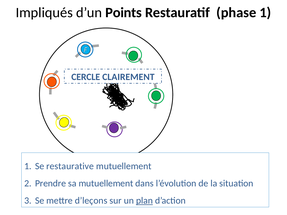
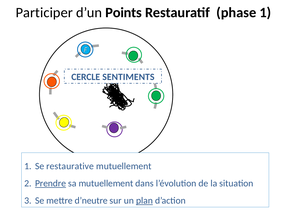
Impliqués: Impliqués -> Participer (44, 13)
CLAIREMENT: CLAIREMENT -> SENTIMENTS (128, 77)
Prendre underline: none -> present (51, 184)
d’leçons: d’leçons -> d’neutre (91, 201)
